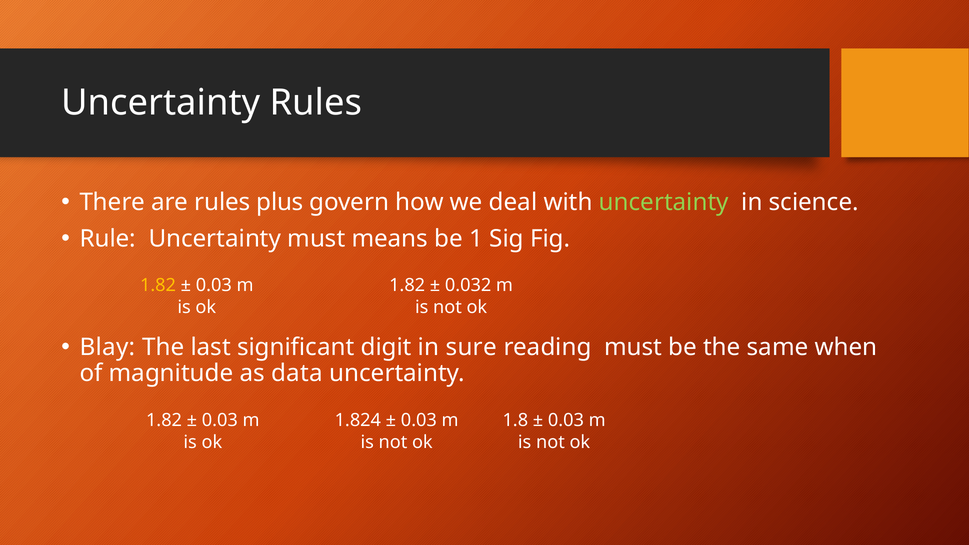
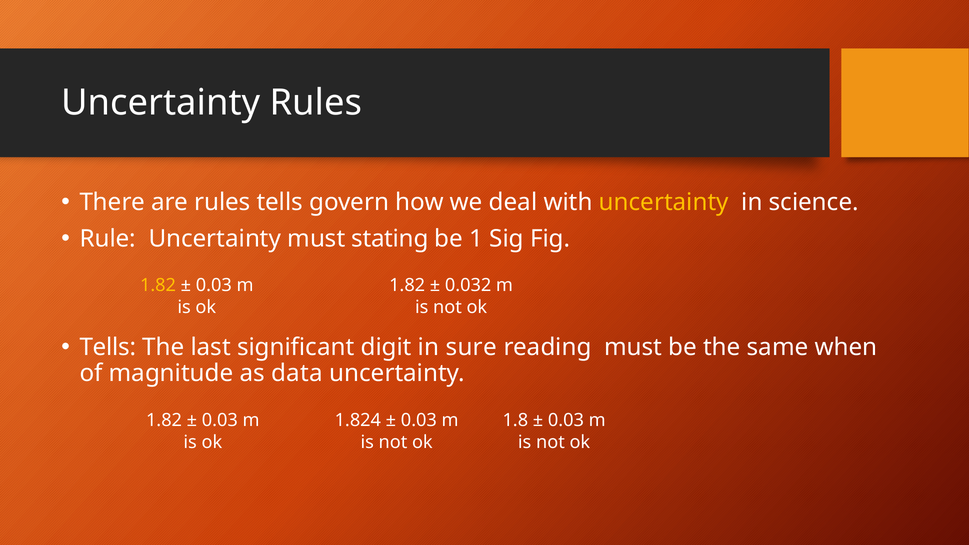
rules plus: plus -> tells (280, 202)
uncertainty colour: light green -> yellow (664, 202)
means: means -> stating (390, 239)
Blay: Blay -> Tells (108, 347)
